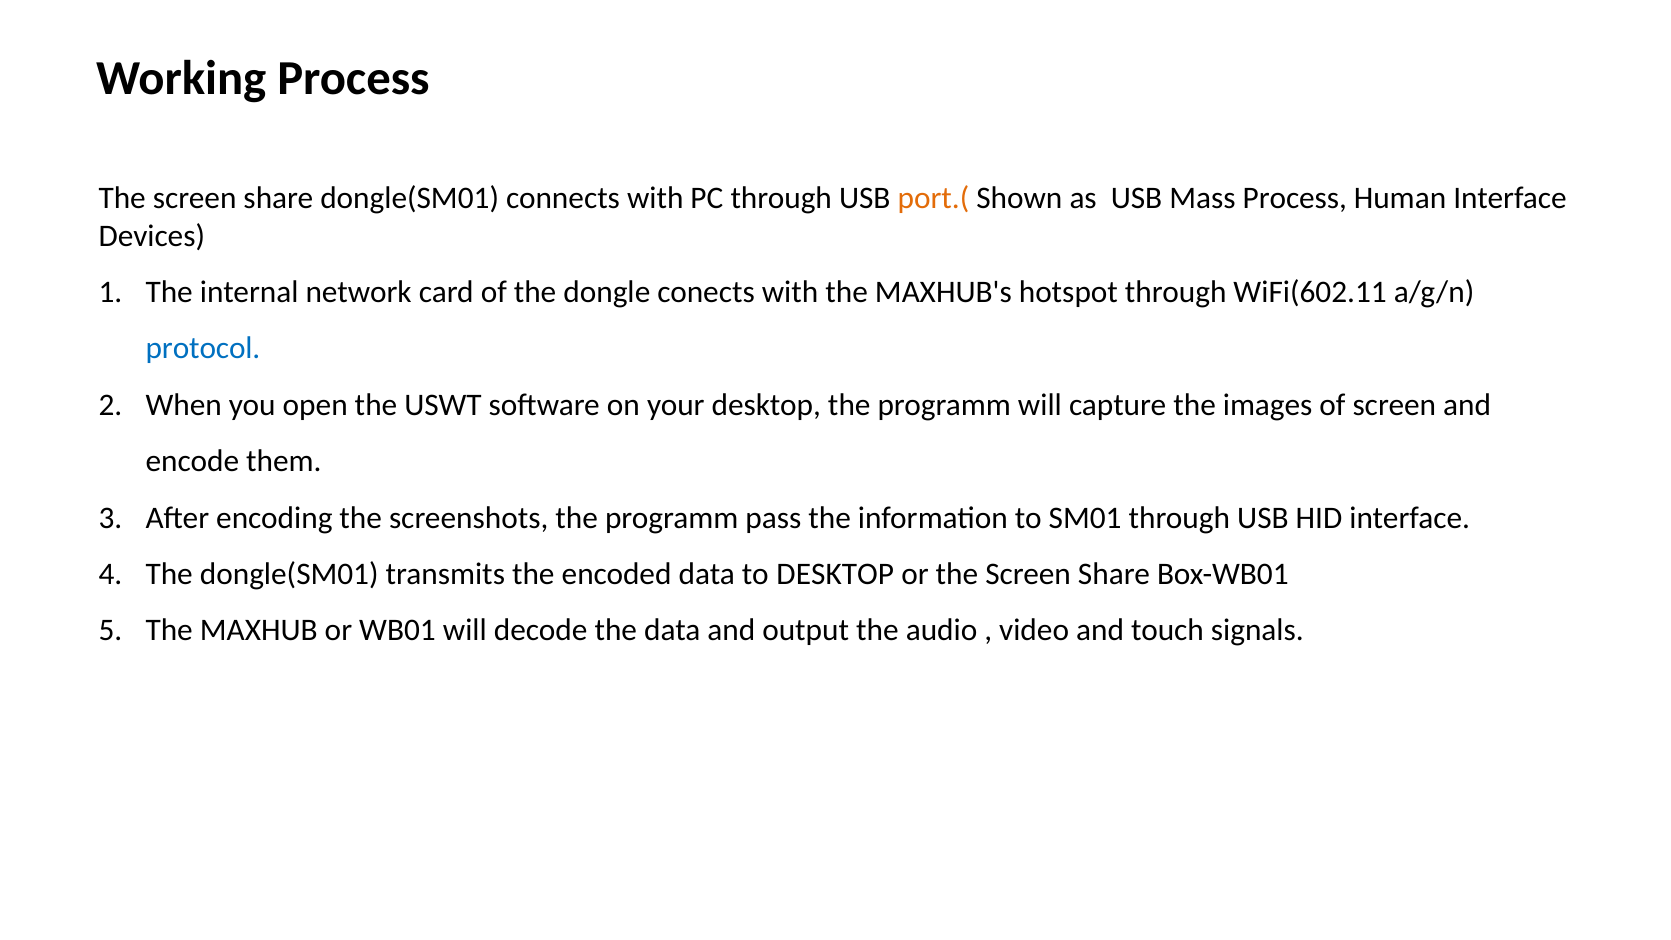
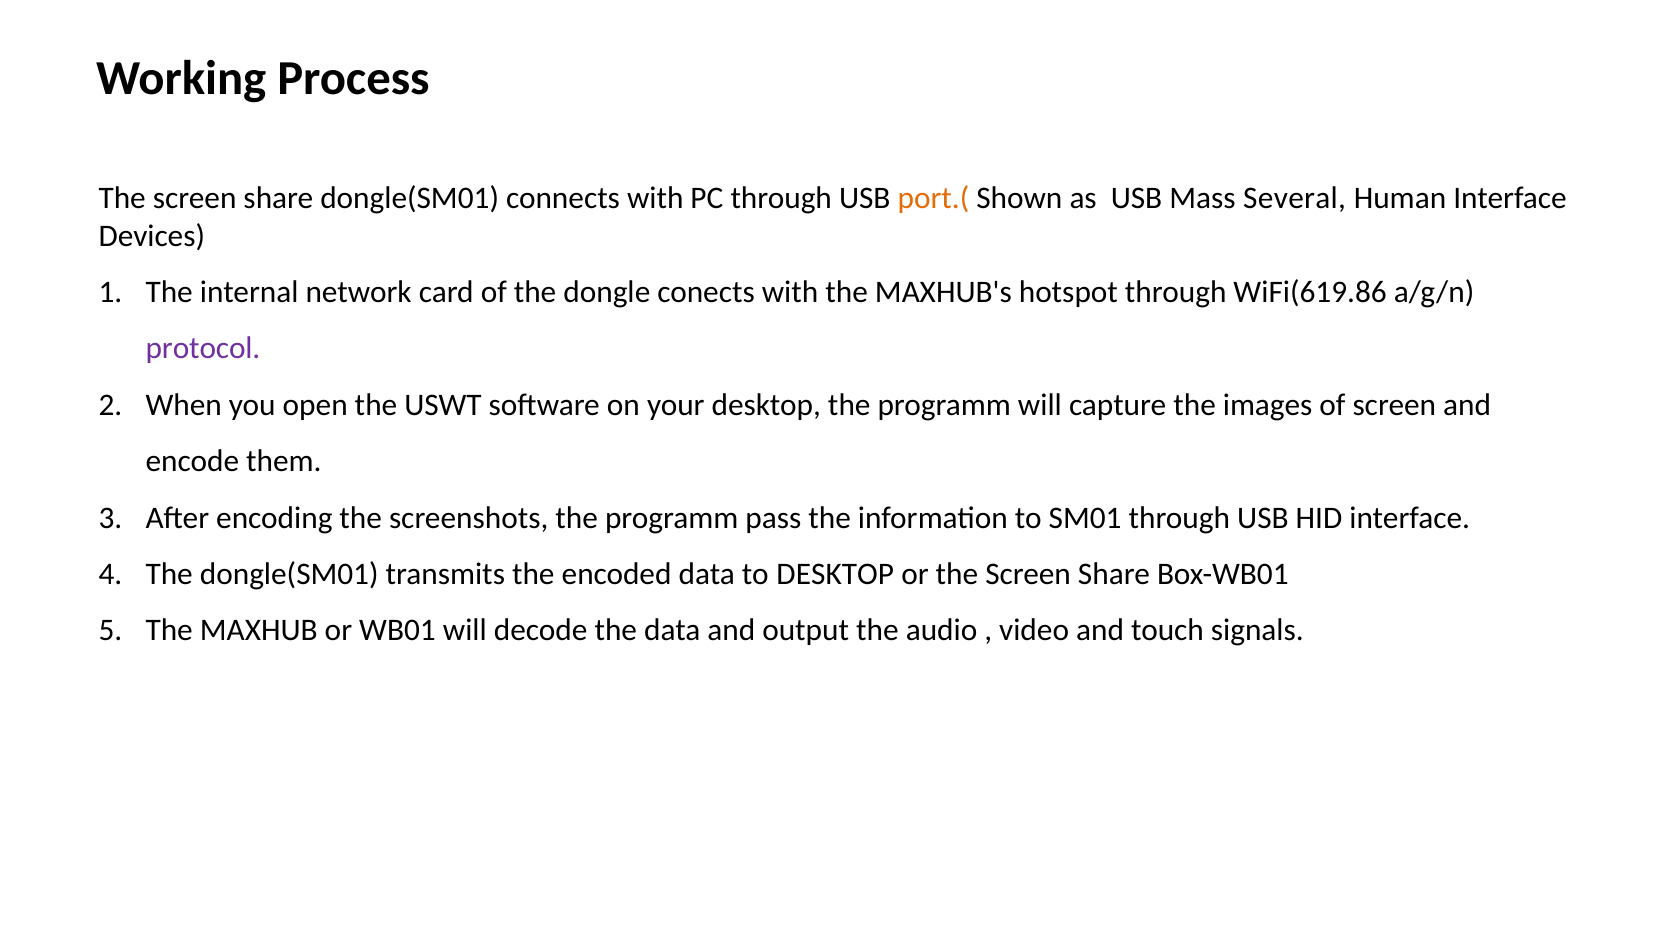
Mass Process: Process -> Several (1295, 198)
WiFi(602.11: WiFi(602.11 -> WiFi(619.86 (1310, 292)
protocol colour: blue -> purple (203, 349)
